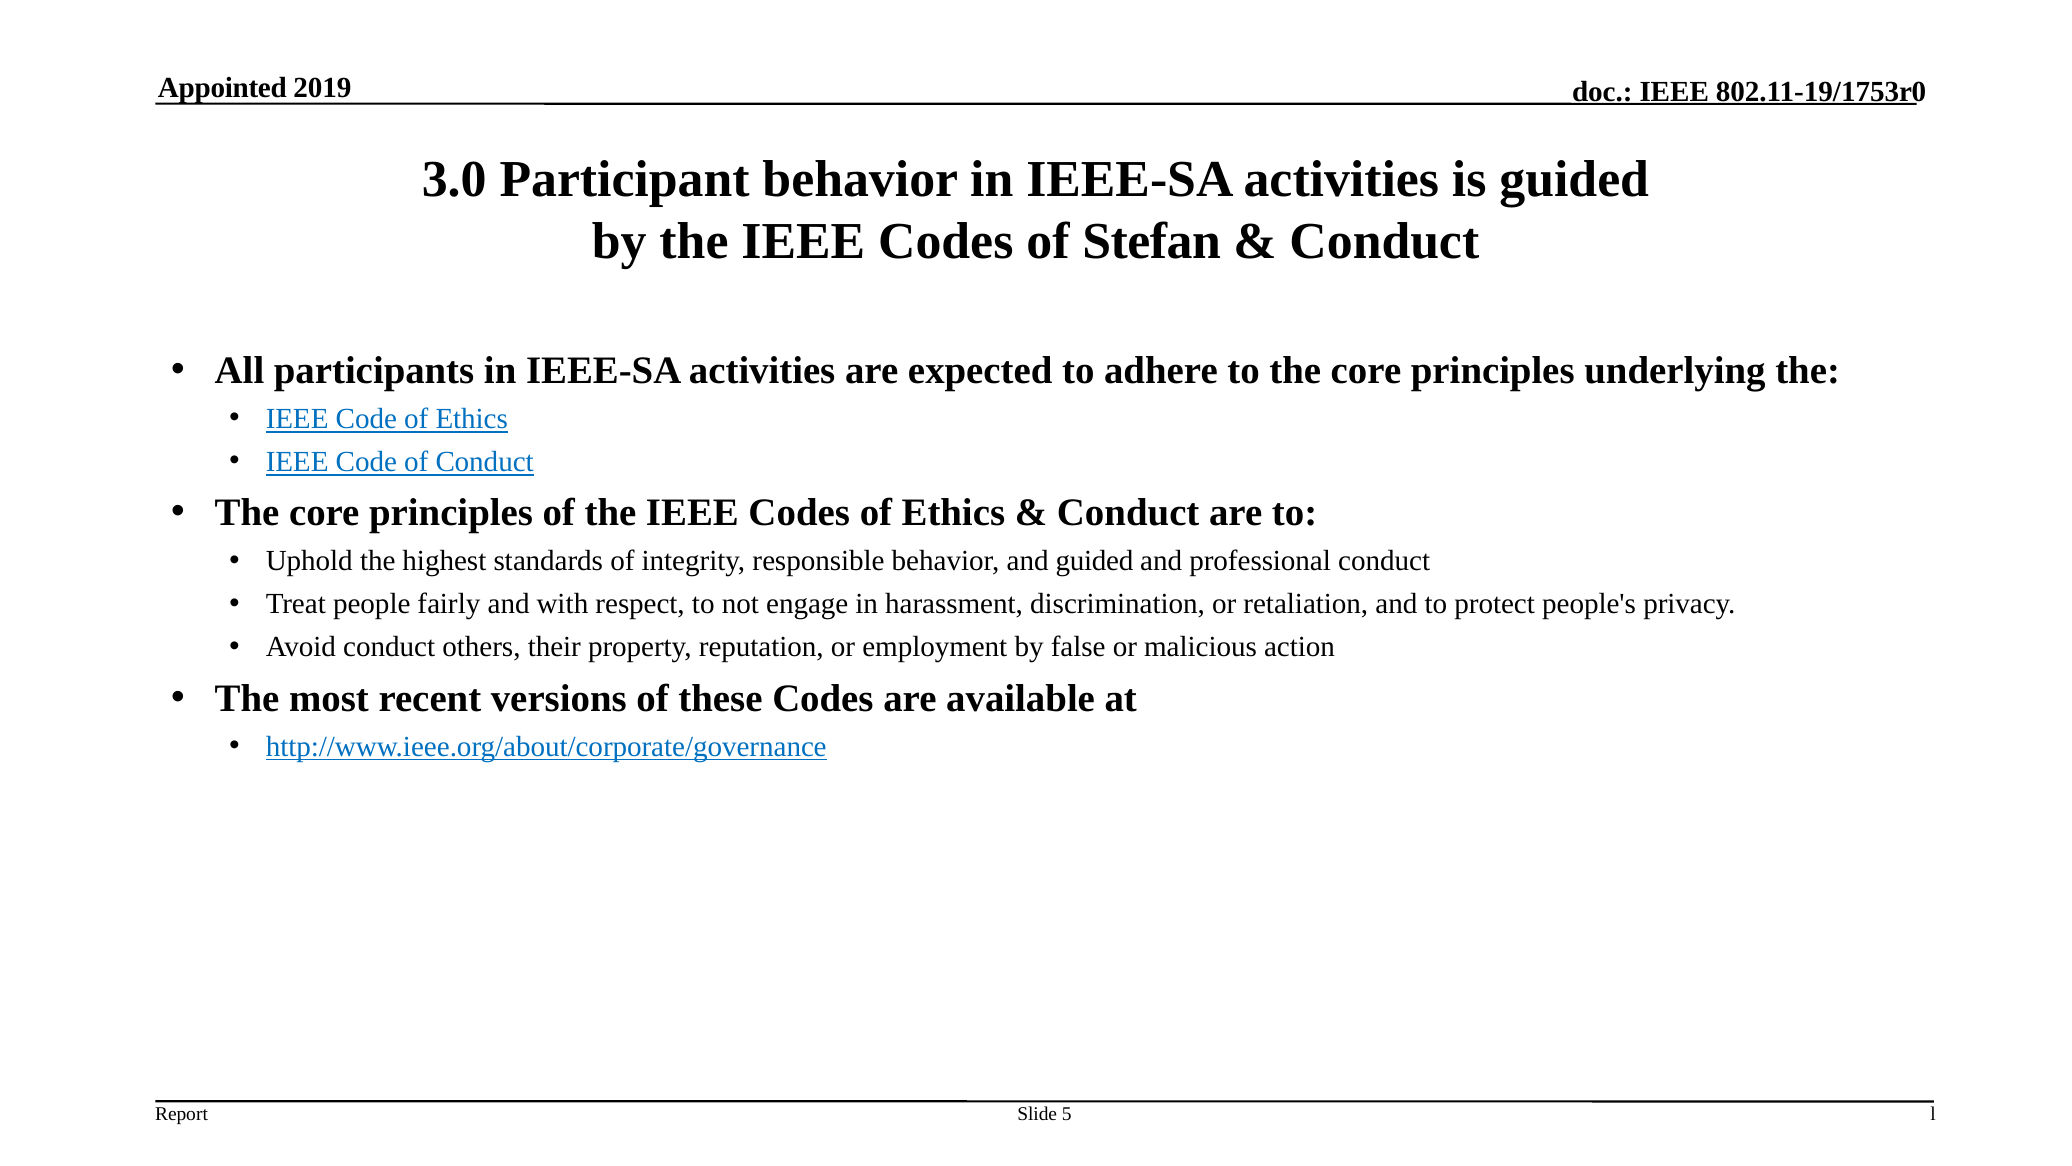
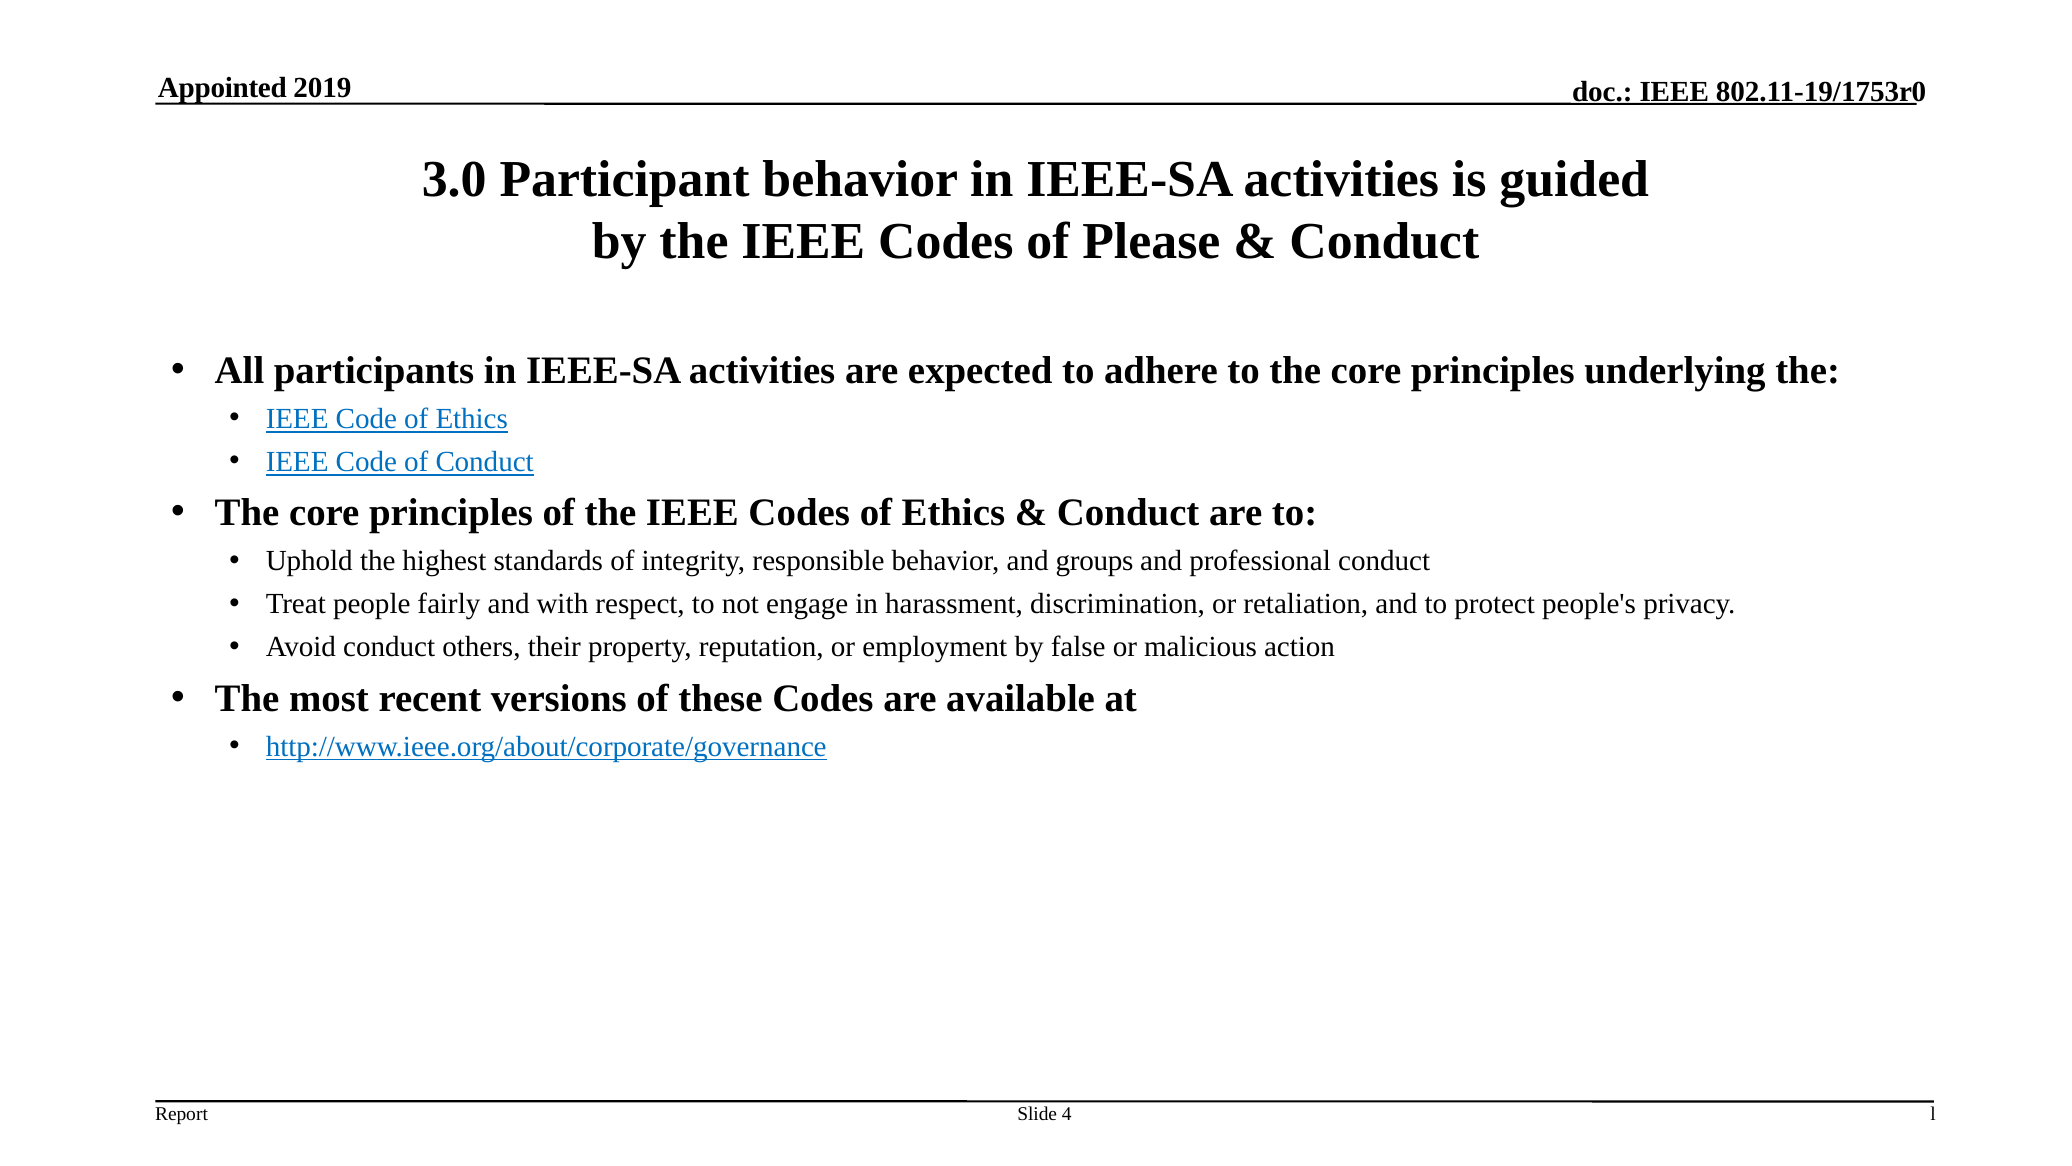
Stefan: Stefan -> Please (1151, 242)
and guided: guided -> groups (1095, 561)
5: 5 -> 4 (1067, 1113)
